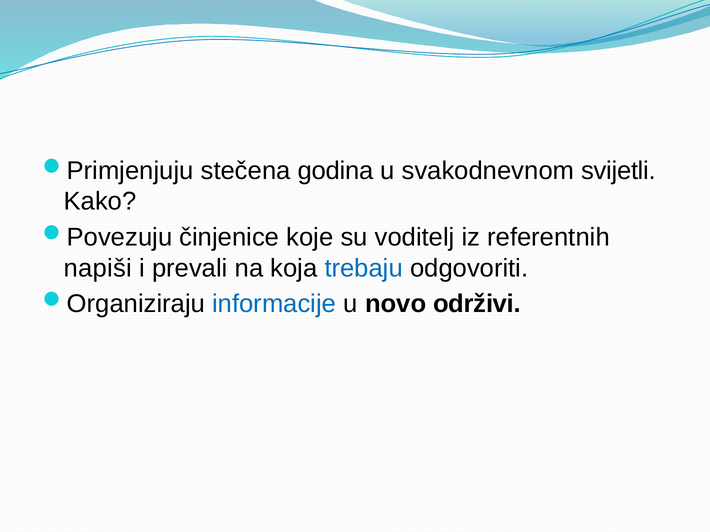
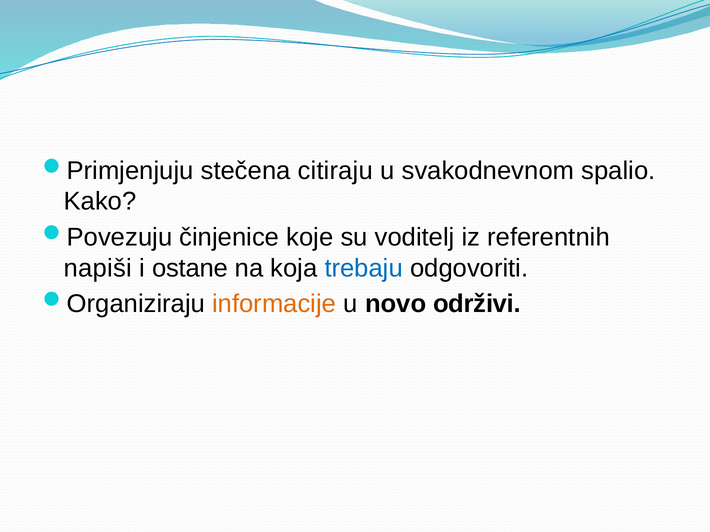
godina: godina -> citiraju (335, 171)
svijetli: svijetli -> spalio (618, 171)
prevali: prevali -> ostane (190, 268)
informacije colour: blue -> orange (274, 304)
